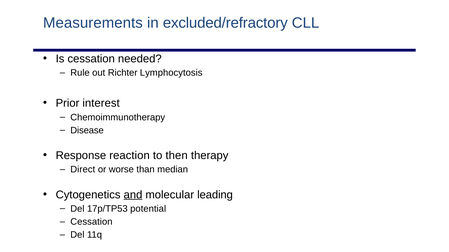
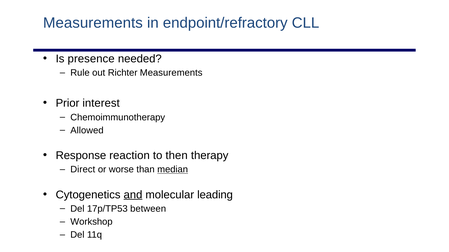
excluded/refractory: excluded/refractory -> endpoint/refractory (225, 23)
Is cessation: cessation -> presence (91, 59)
Richter Lymphocytosis: Lymphocytosis -> Measurements (171, 73)
Disease: Disease -> Allowed (87, 131)
median underline: none -> present (173, 170)
potential: potential -> between (148, 209)
Cessation: Cessation -> Workshop (91, 222)
